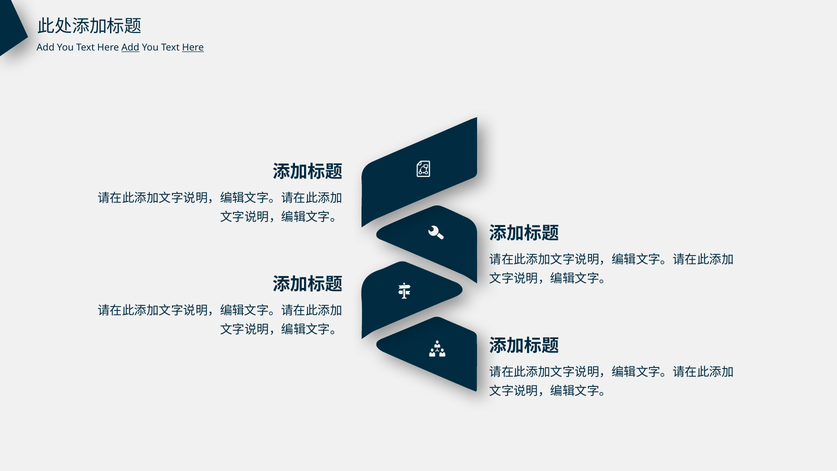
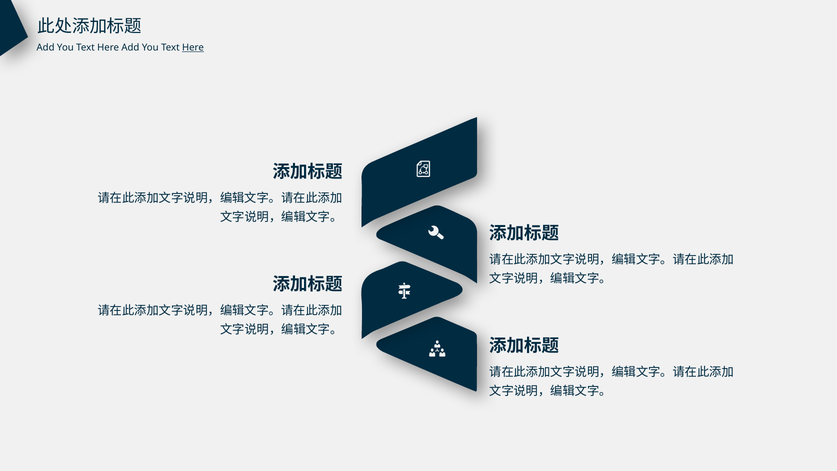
Add underline: present -> none (130, 48)
